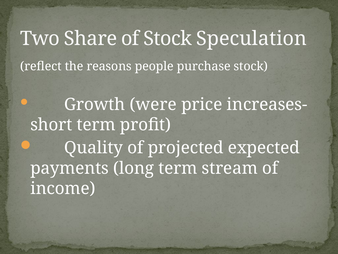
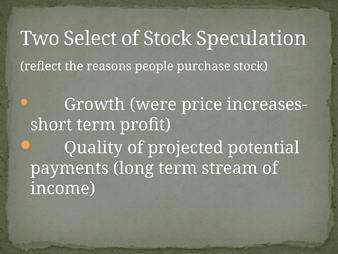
Share: Share -> Select (91, 39)
expected: expected -> potential (264, 148)
